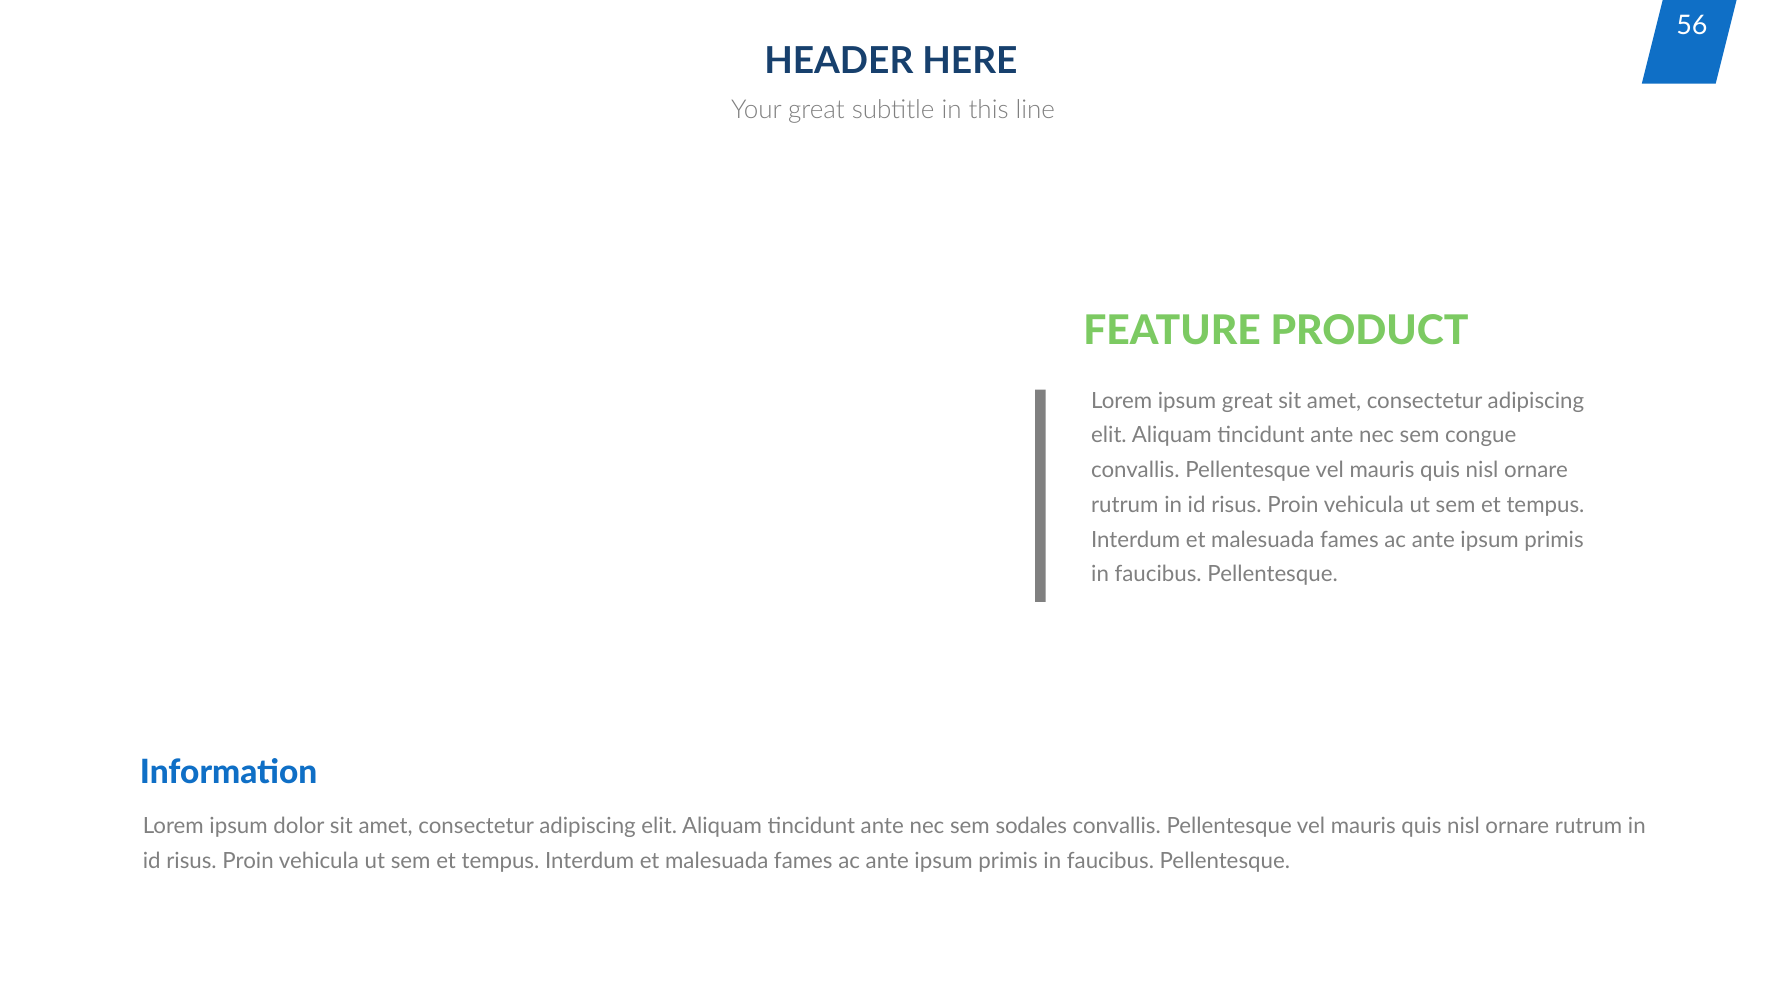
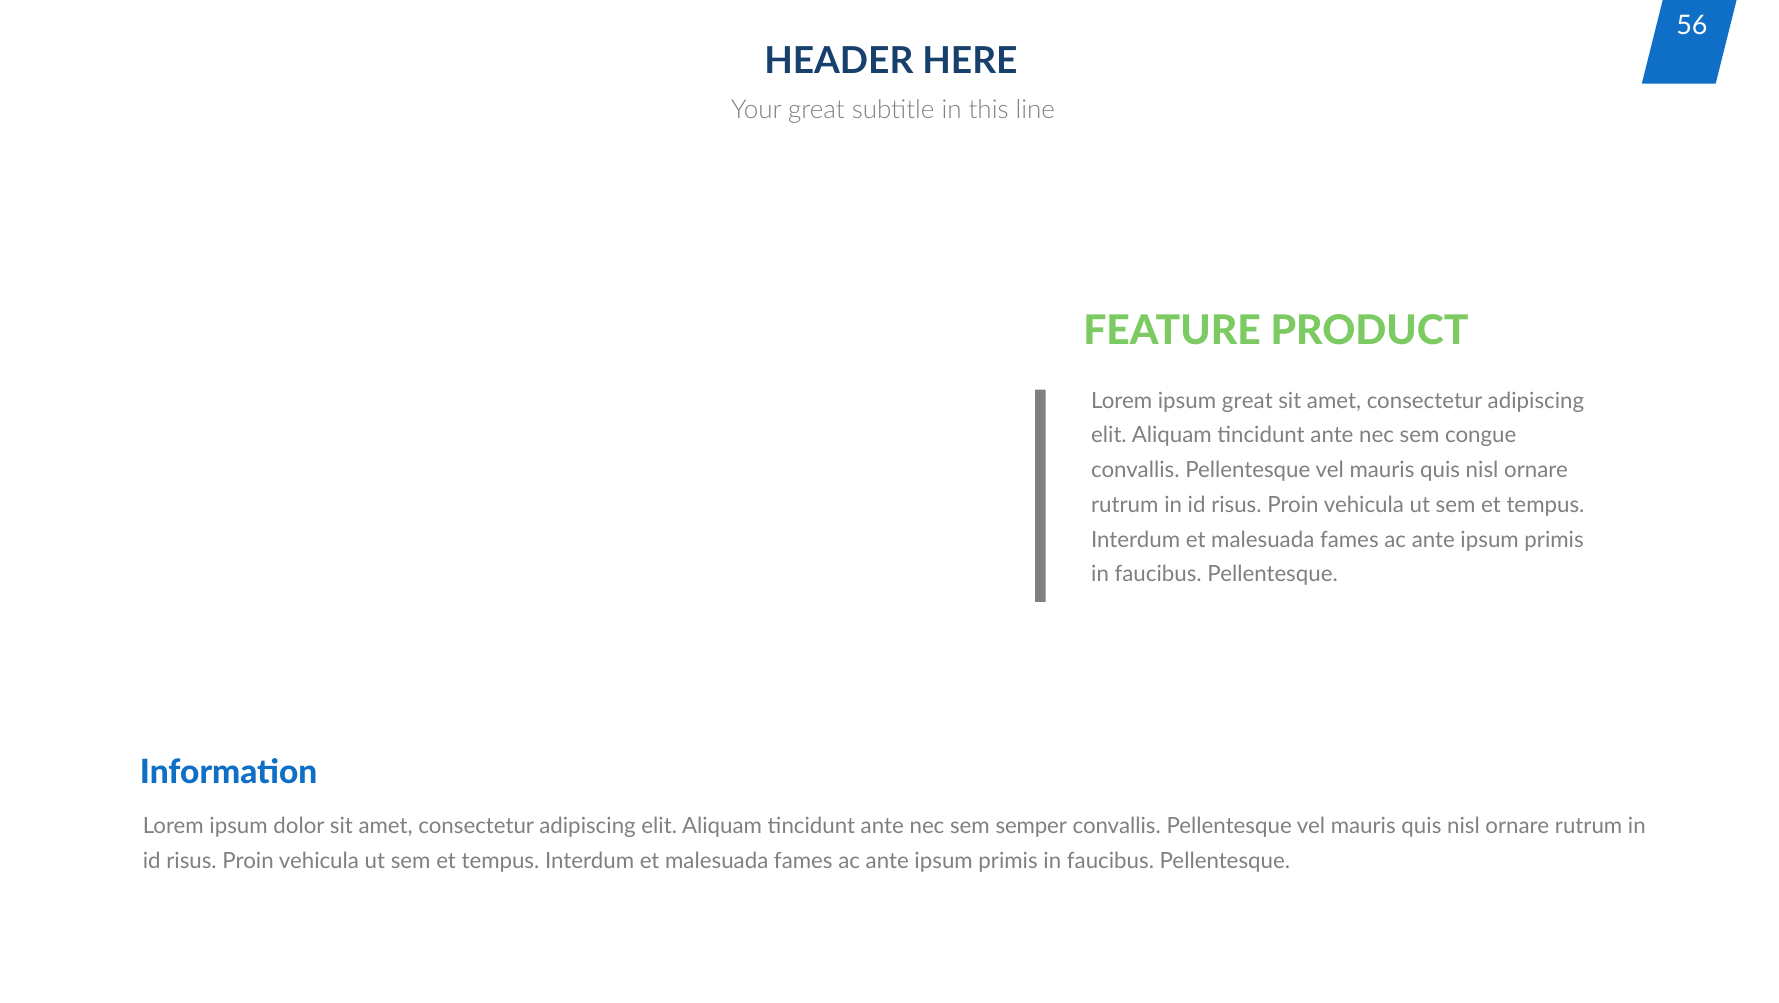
sodales: sodales -> semper (1031, 826)
